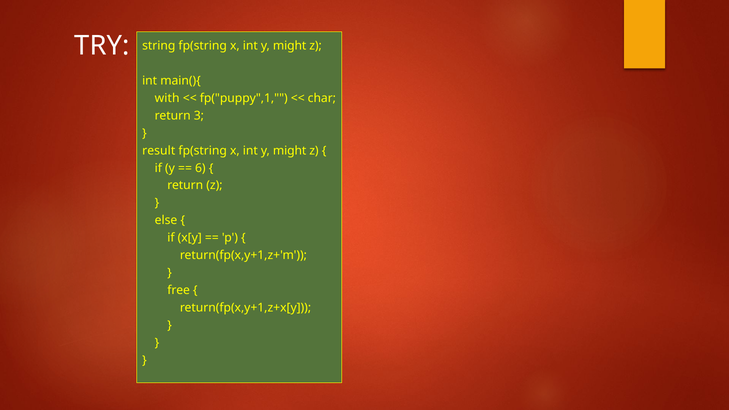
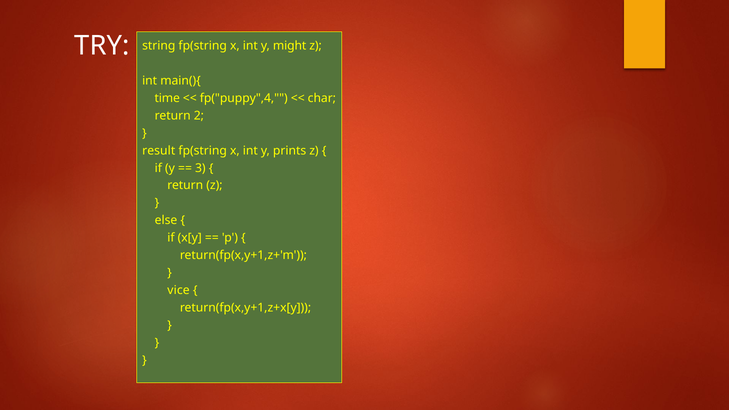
with: with -> time (167, 98)
fp("puppy",1: fp("puppy",1 -> fp("puppy",4 (244, 98)
3: 3 -> 2 (199, 116)
might: might -> prints (290, 151)
6: 6 -> 3 (200, 168)
free: free -> vice (179, 290)
